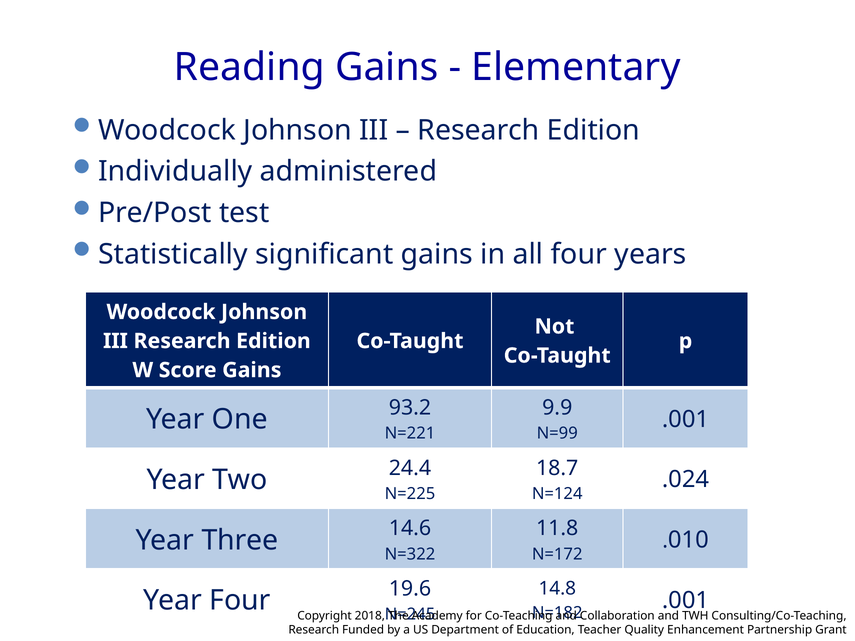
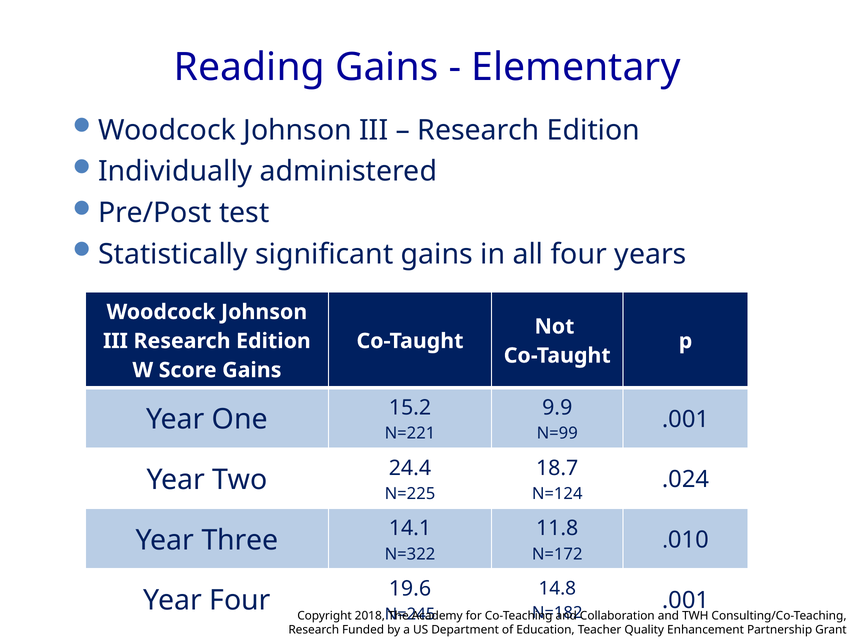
93.2: 93.2 -> 15.2 (410, 408)
14.6: 14.6 -> 14.1 (410, 529)
